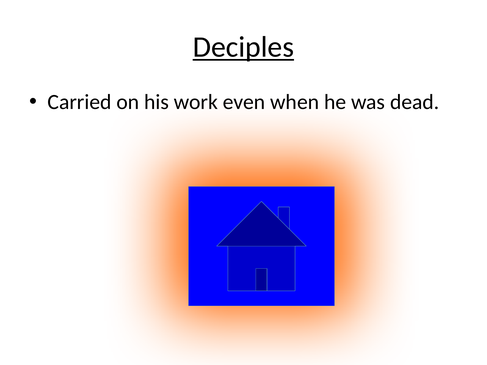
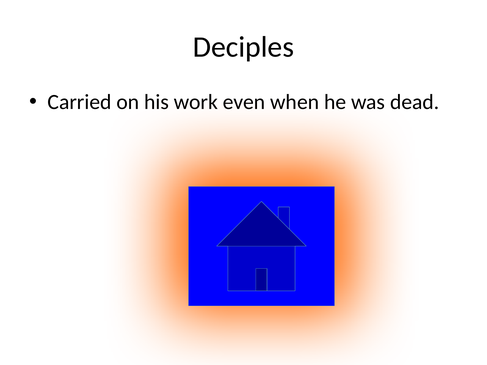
Deciples underline: present -> none (243, 47)
